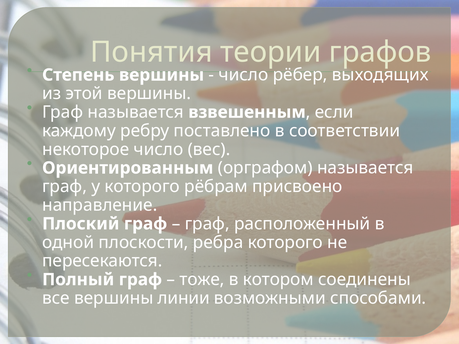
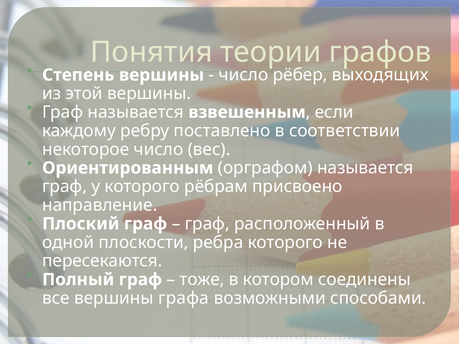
линии: линии -> графа (184, 298)
